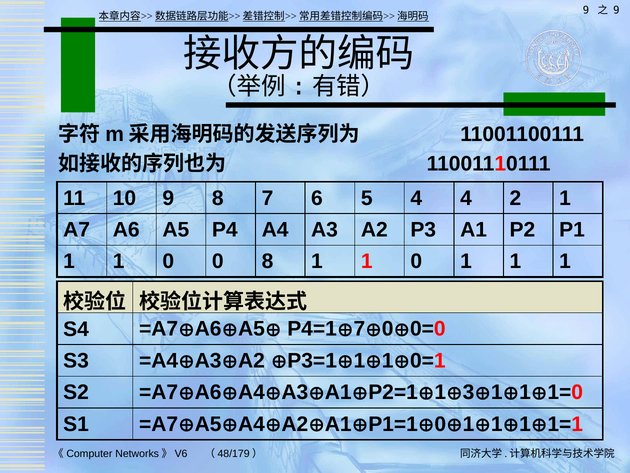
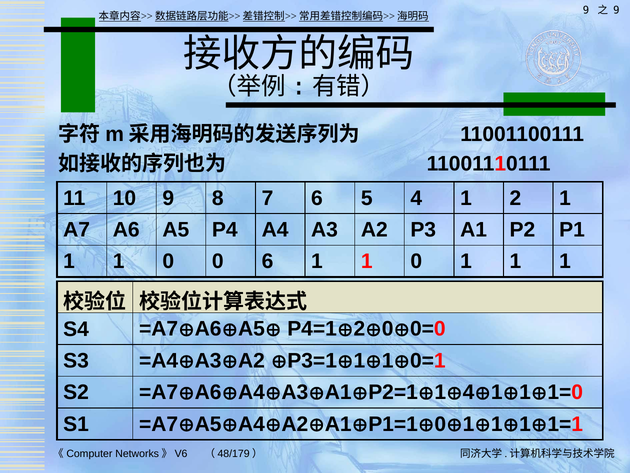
4 4: 4 -> 1 (466, 198)
0 8: 8 -> 6 (268, 261)
7: 7 -> 2 (359, 329)
3: 3 -> 4 (468, 392)
